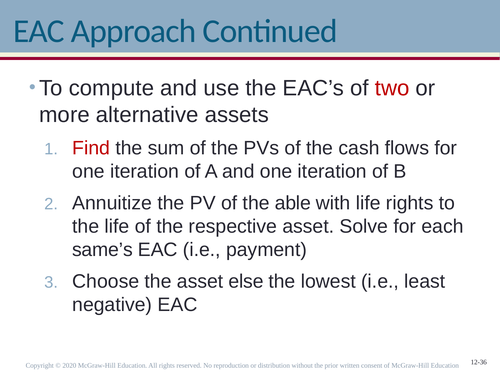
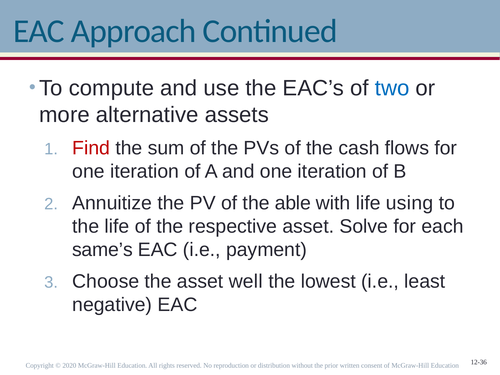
two colour: red -> blue (392, 88)
life rights: rights -> using (410, 203)
else: else -> well (246, 281)
